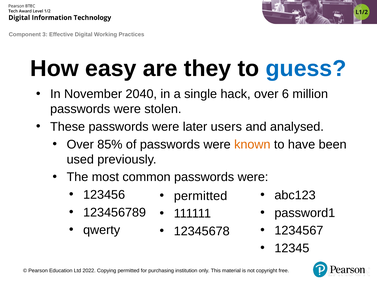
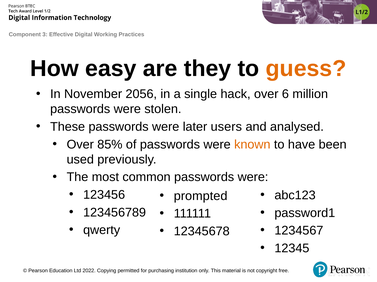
guess colour: blue -> orange (306, 69)
2040: 2040 -> 2056 (141, 94)
permitted: permitted -> prompted (201, 196)
